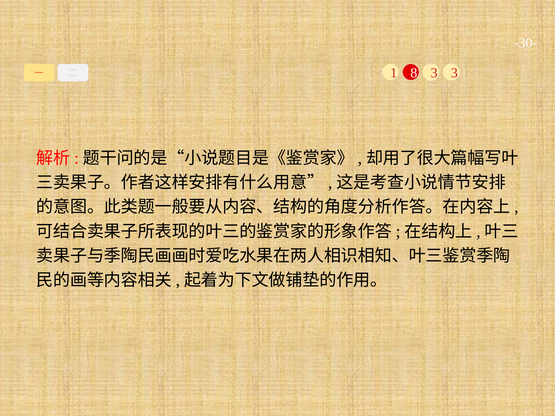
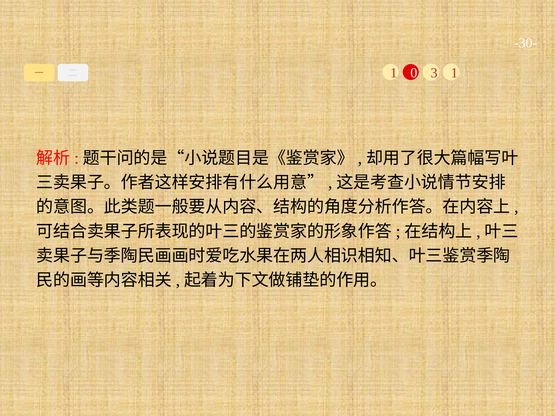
8: 8 -> 0 (414, 73)
3 3: 3 -> 1 (454, 73)
